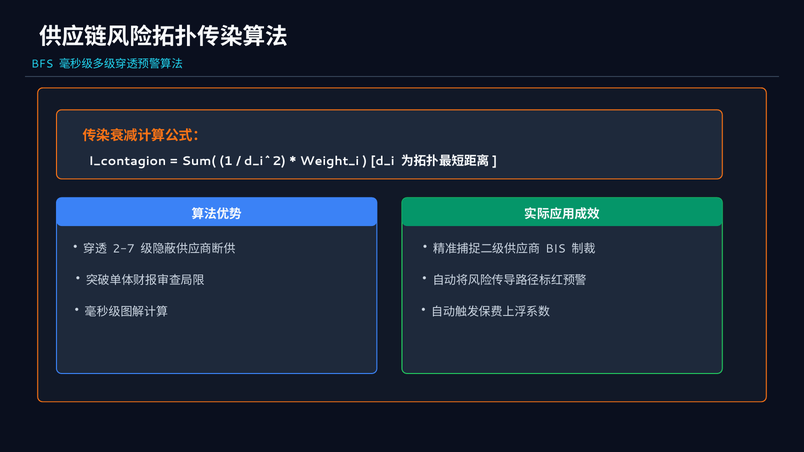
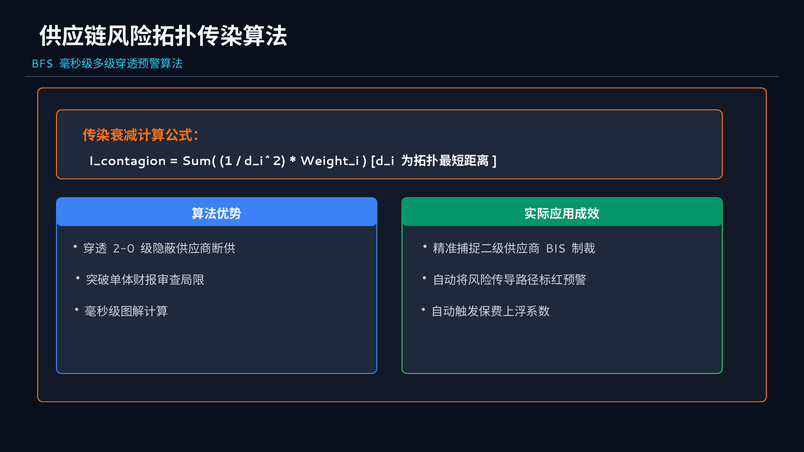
2-7: 2-7 -> 2-0 (124, 249)
